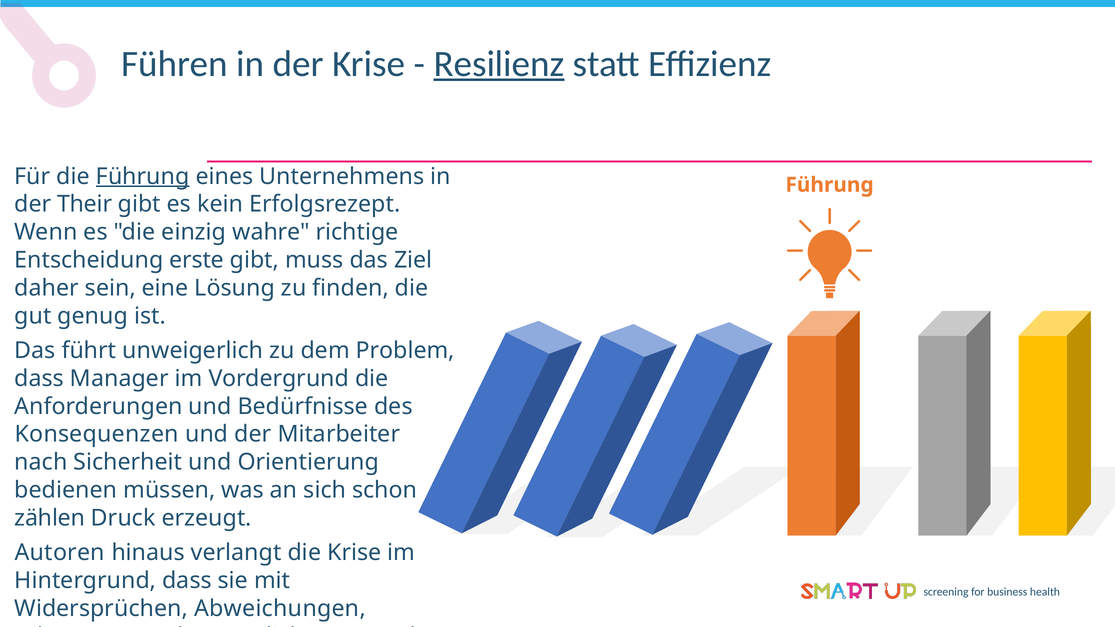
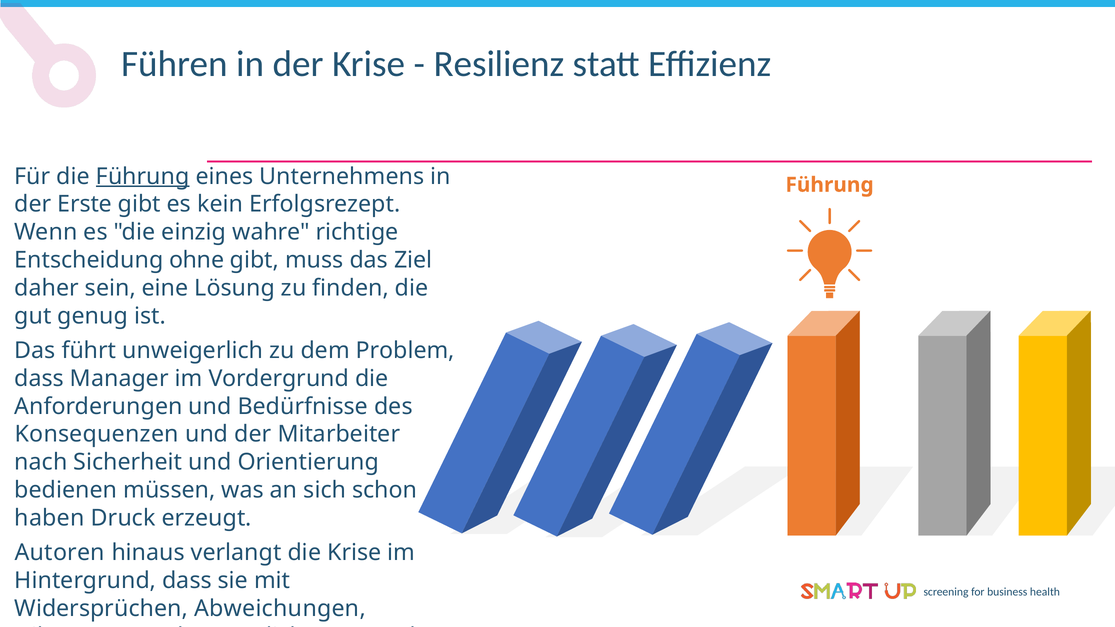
Resilienz underline: present -> none (499, 64)
Their: Their -> Erste (85, 204)
erste: erste -> ohne (197, 260)
zählen: zählen -> haben (50, 518)
